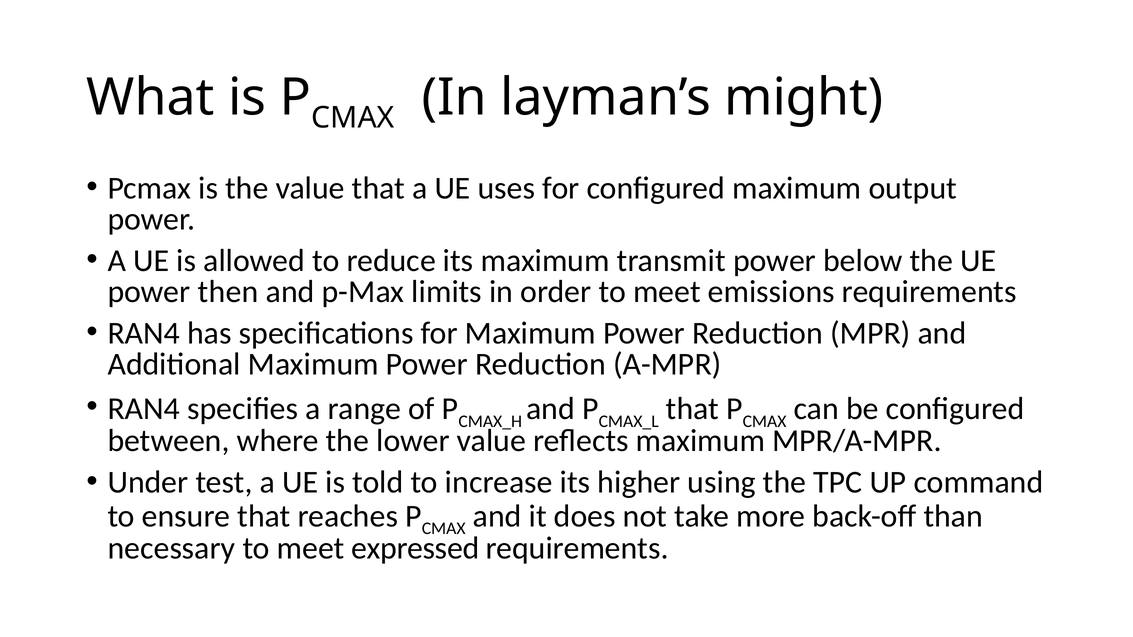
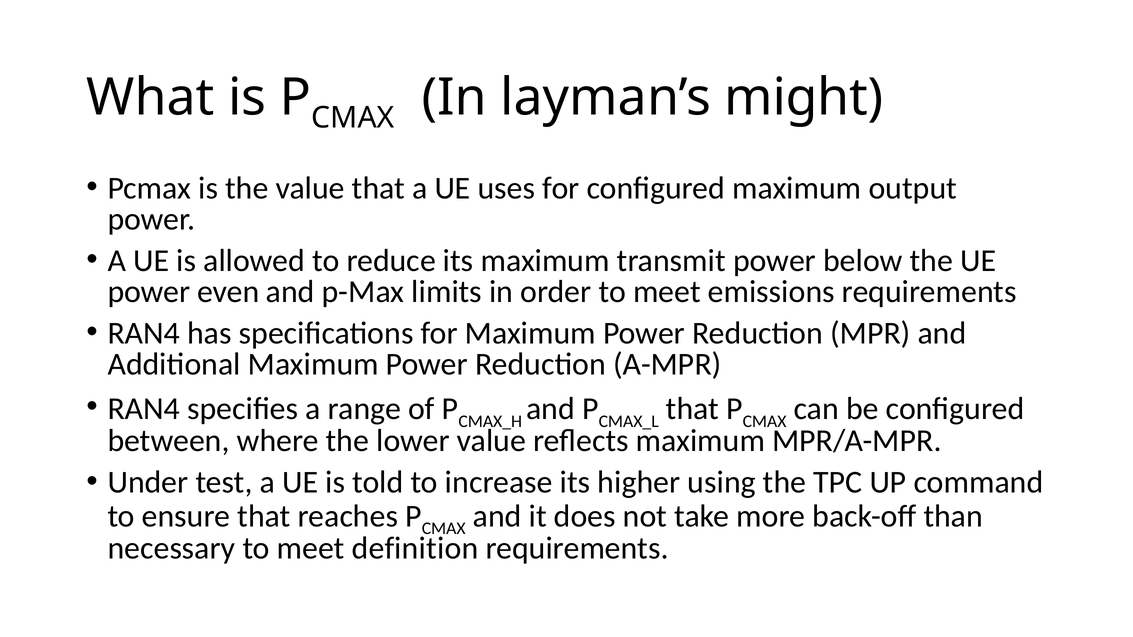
then: then -> even (228, 292)
expressed: expressed -> definition (415, 548)
